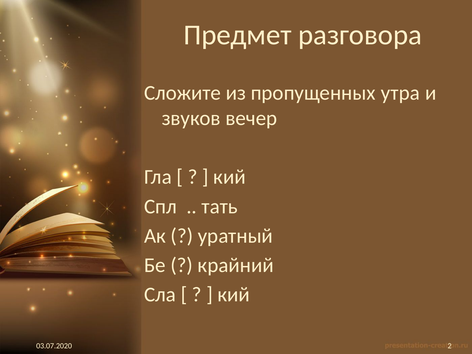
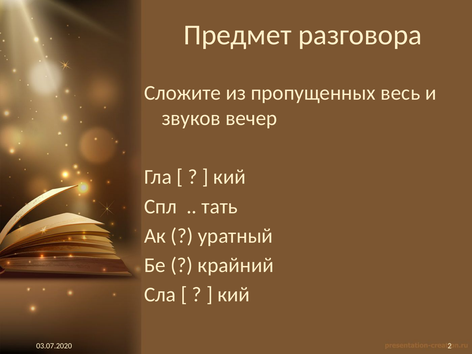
утра: утра -> весь (400, 93)
